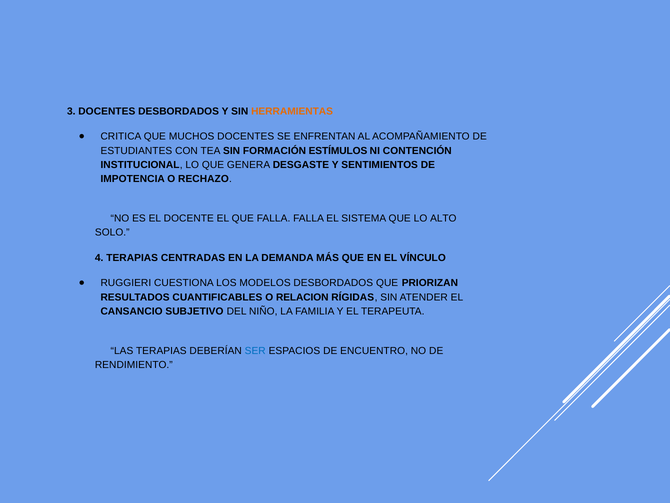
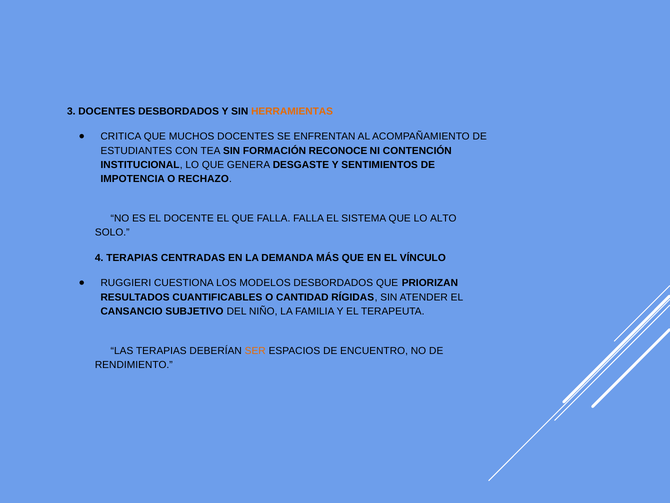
ESTÍMULOS: ESTÍMULOS -> RECONOCE (338, 151)
RELACION: RELACION -> CANTIDAD (302, 297)
SER colour: blue -> orange (255, 350)
